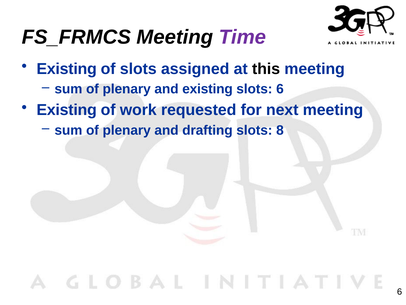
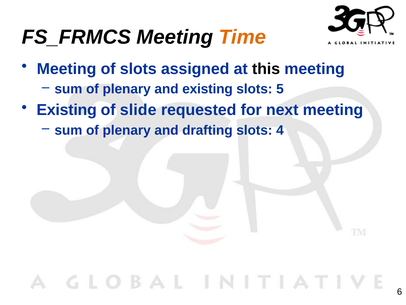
Time colour: purple -> orange (242, 37)
Existing: Existing -> Meeting (67, 69)
slots 6: 6 -> 5 (280, 89)
work: work -> slide (138, 110)
8: 8 -> 4 (280, 130)
